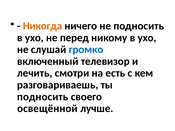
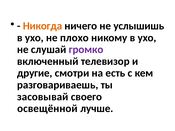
не подносить: подносить -> услышишь (139, 26)
перед: перед -> плохо (74, 38)
громко colour: blue -> purple (86, 50)
лечить: лечить -> другие (35, 73)
подносить: подносить -> засовывай (43, 97)
